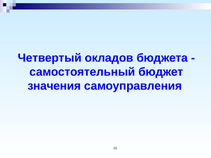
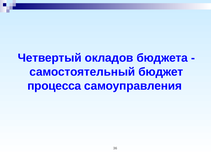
значения: значения -> процесса (54, 86)
